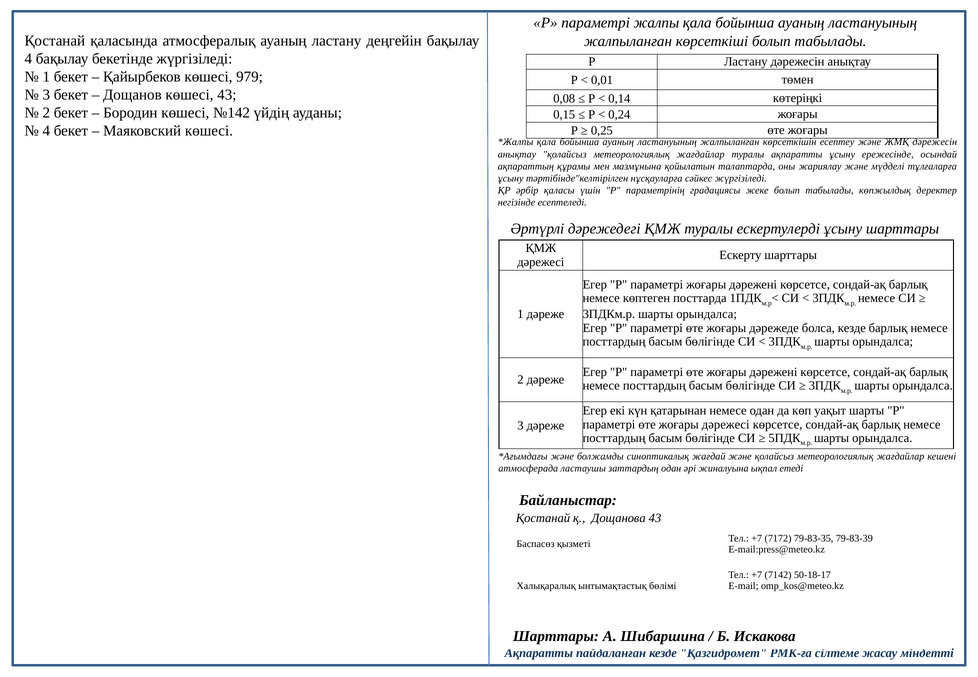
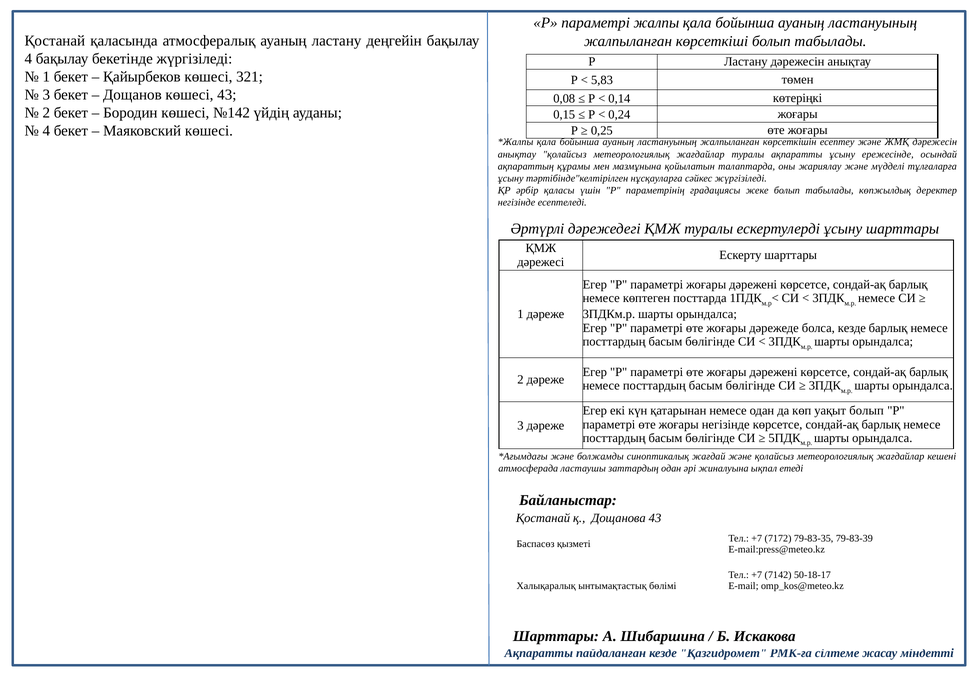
979: 979 -> 321 (250, 77)
0,01: 0,01 -> 5,83 (602, 80)
уақыт шарты: шарты -> болып (867, 411)
жоғары дәрежесі: дәрежесі -> негізінде (726, 424)
